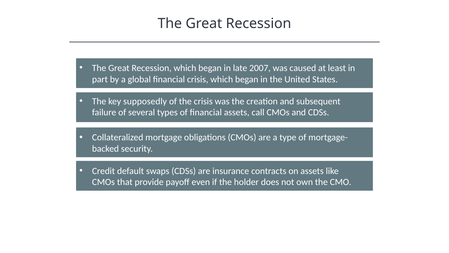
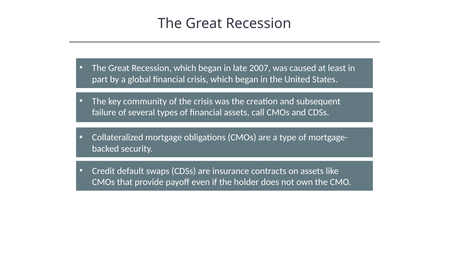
supposedly: supposedly -> community (145, 101)
